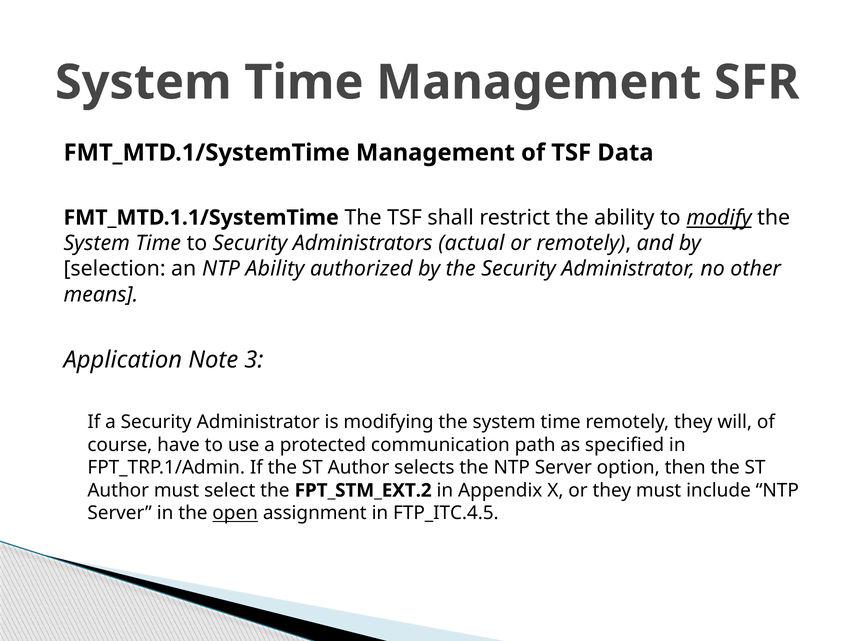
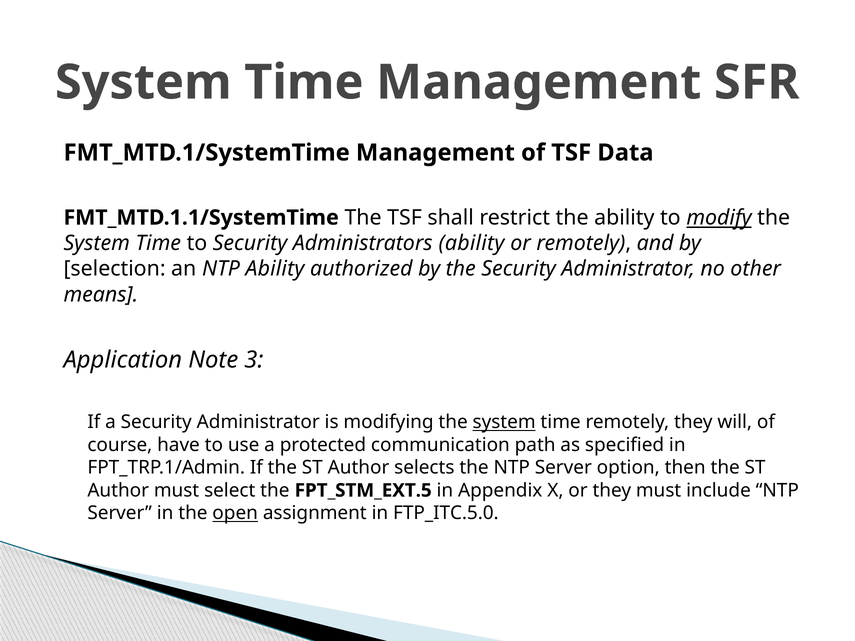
Administrators actual: actual -> ability (471, 243)
system underline: none -> present (504, 422)
FPT_STM_EXT.2: FPT_STM_EXT.2 -> FPT_STM_EXT.5 (363, 491)
FTP_ITC.4.5: FTP_ITC.4.5 -> FTP_ITC.5.0 (446, 513)
